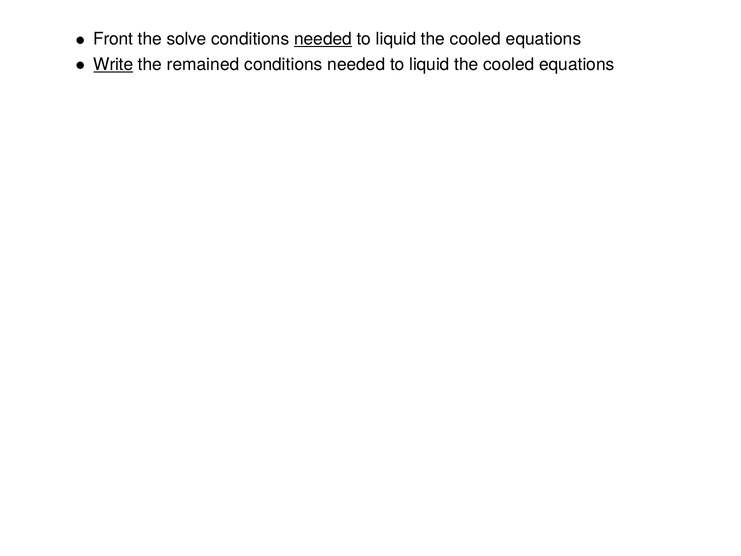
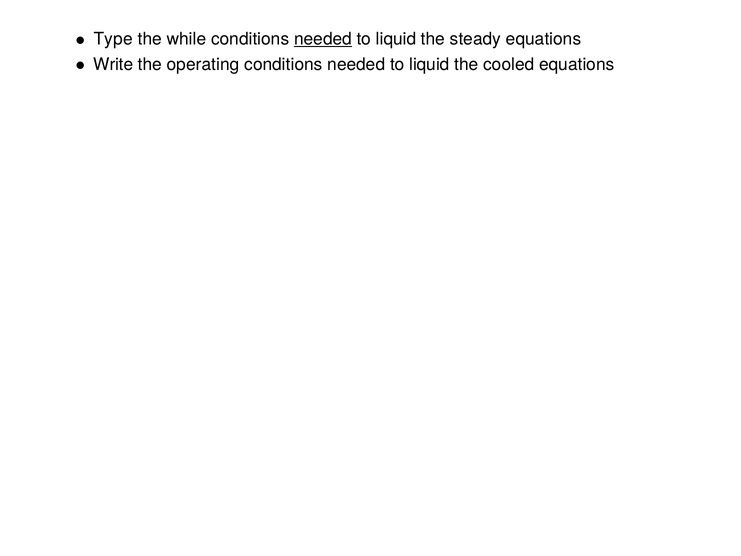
Front: Front -> Type (113, 39)
solve: solve -> while (186, 39)
cooled: cooled -> steady (475, 39)
Write underline: present -> none (113, 64)
remained: remained -> operating (203, 64)
